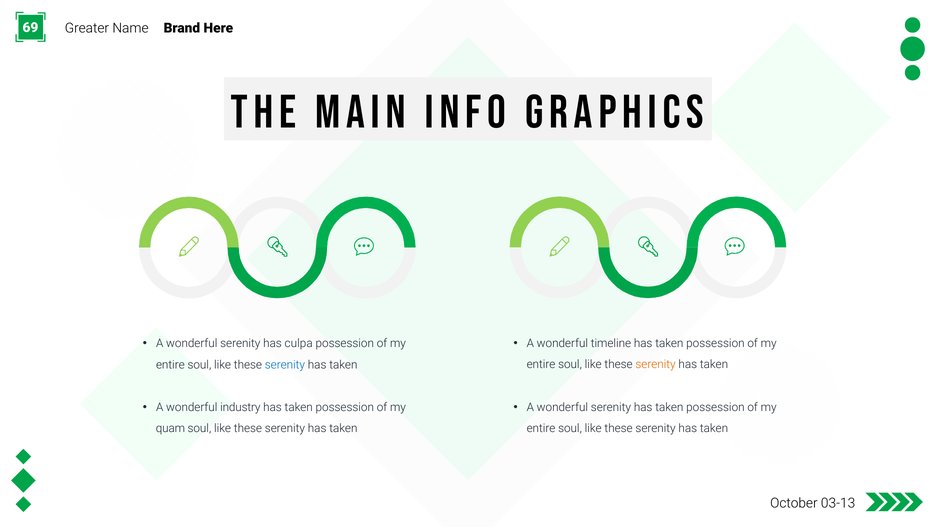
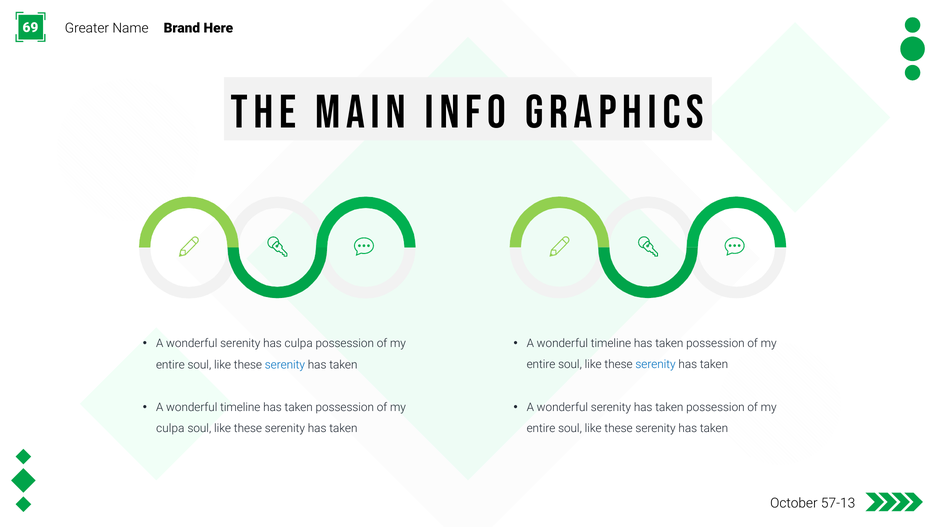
serenity colour: orange -> blue (656, 364)
industry: industry -> timeline (240, 407)
quam: quam -> culpa (170, 428)
03-13: 03-13 -> 57-13 (838, 503)
